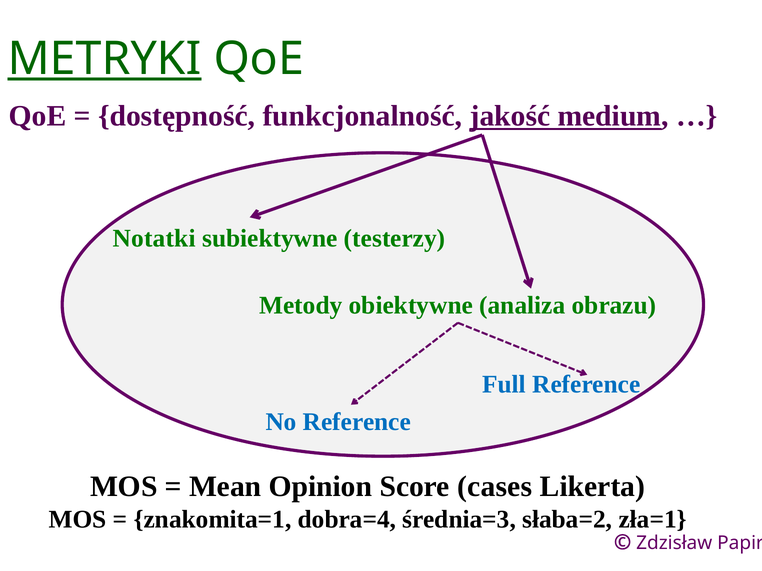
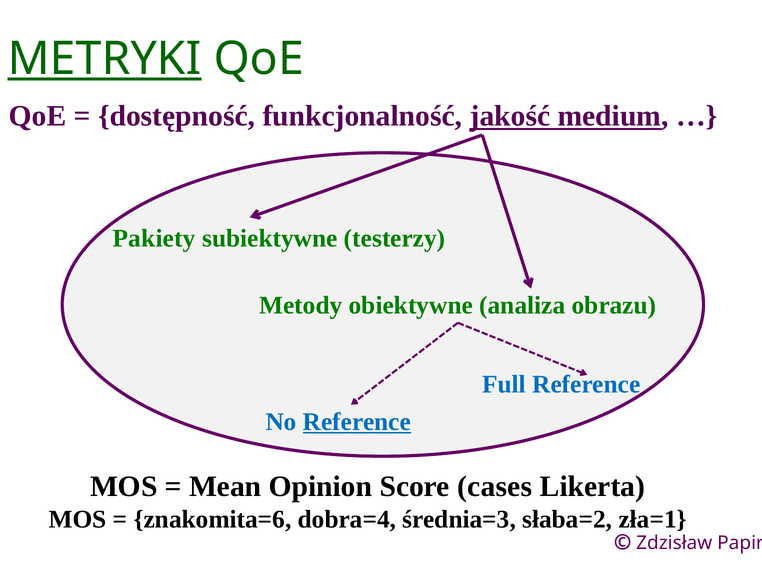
Notatki: Notatki -> Pakiety (154, 238)
Reference underline: none -> present (357, 422)
znakomita=1: znakomita=1 -> znakomita=6 (213, 520)
